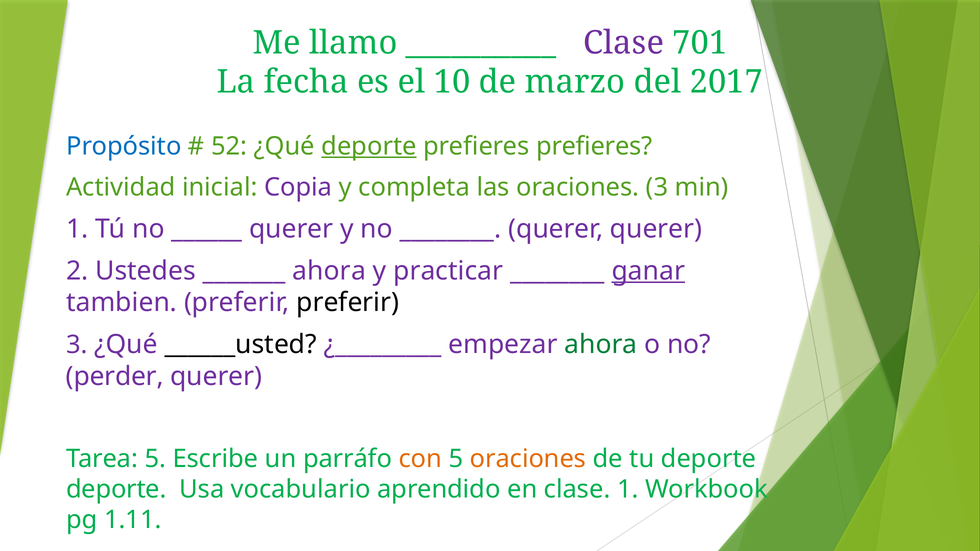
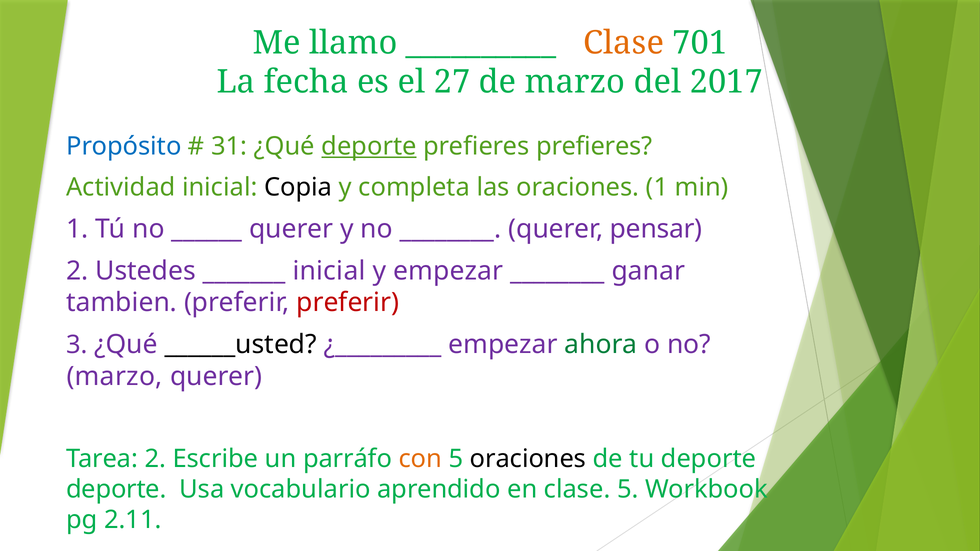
Clase colour: purple -> orange (624, 43)
10: 10 -> 27 (452, 82)
52: 52 -> 31 (229, 147)
Copia colour: purple -> black (298, 187)
oraciones 3: 3 -> 1 (657, 187)
querer querer: querer -> pensar (656, 229)
ahora: ahora -> inicial (329, 271)
y practicar: practicar -> empezar (448, 271)
ganar underline: present -> none (648, 271)
preferir colour: black -> red (348, 303)
perder: perder -> marzo (115, 377)
Tarea 5: 5 -> 2 (155, 459)
oraciones colour: orange -> black (528, 459)
clase 1: 1 -> 5 (628, 489)
1.11: 1.11 -> 2.11 (133, 520)
